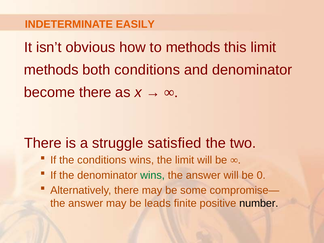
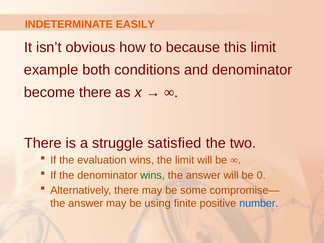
to methods: methods -> because (193, 47)
methods: methods -> example (51, 70)
the conditions: conditions -> evaluation (102, 160)
leads: leads -> using (158, 203)
number colour: black -> blue (259, 203)
